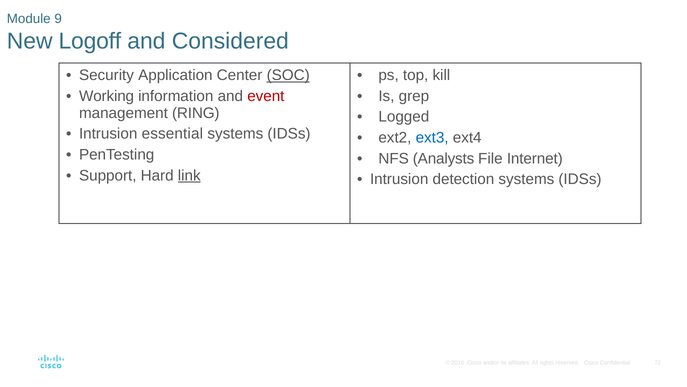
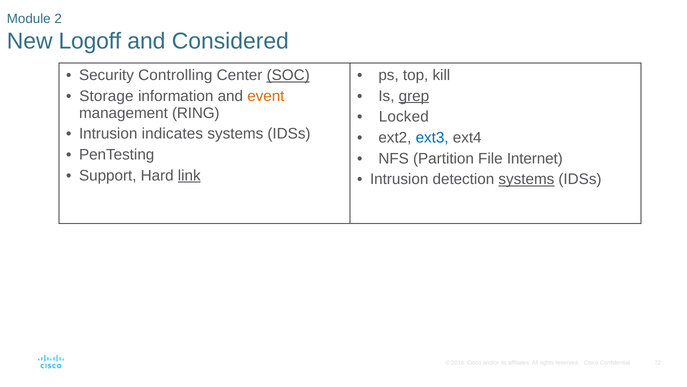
9: 9 -> 2 (58, 19)
Application: Application -> Controlling (175, 75)
Working: Working -> Storage (106, 96)
event colour: red -> orange (266, 96)
grep underline: none -> present (414, 96)
Logged: Logged -> Locked (404, 117)
essential: essential -> indicates (172, 134)
Analysts: Analysts -> Partition (443, 158)
systems underline: none -> present (526, 179)
